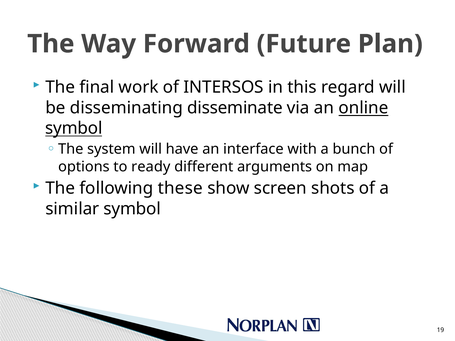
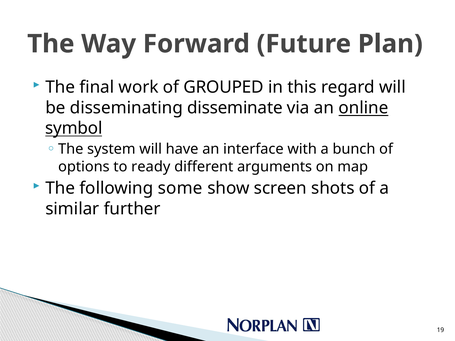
INTERSOS: INTERSOS -> GROUPED (224, 87)
these: these -> some (180, 188)
similar symbol: symbol -> further (132, 209)
